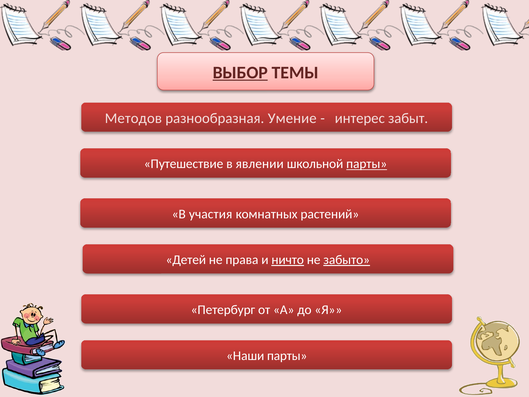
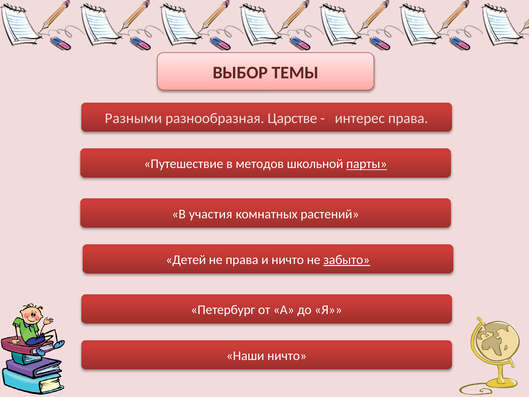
ВЫБОР underline: present -> none (240, 73)
Методов: Методов -> Разными (133, 118)
Умение: Умение -> Царстве (292, 118)
интерес забыт: забыт -> права (408, 118)
явлении: явлении -> методов (260, 164)
ничто underline: present -> none (288, 260)
Наши парты: парты -> ничто (287, 355)
